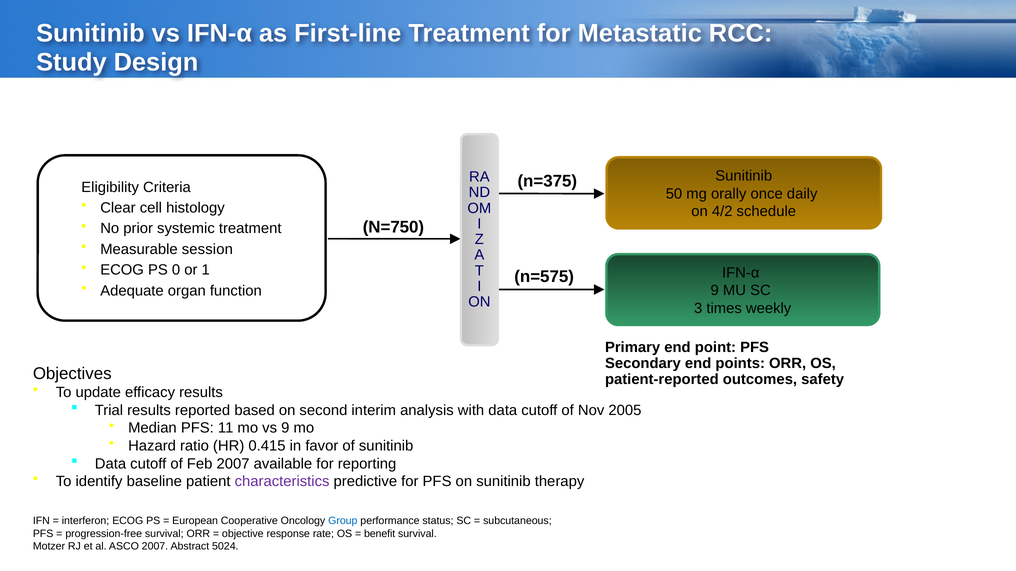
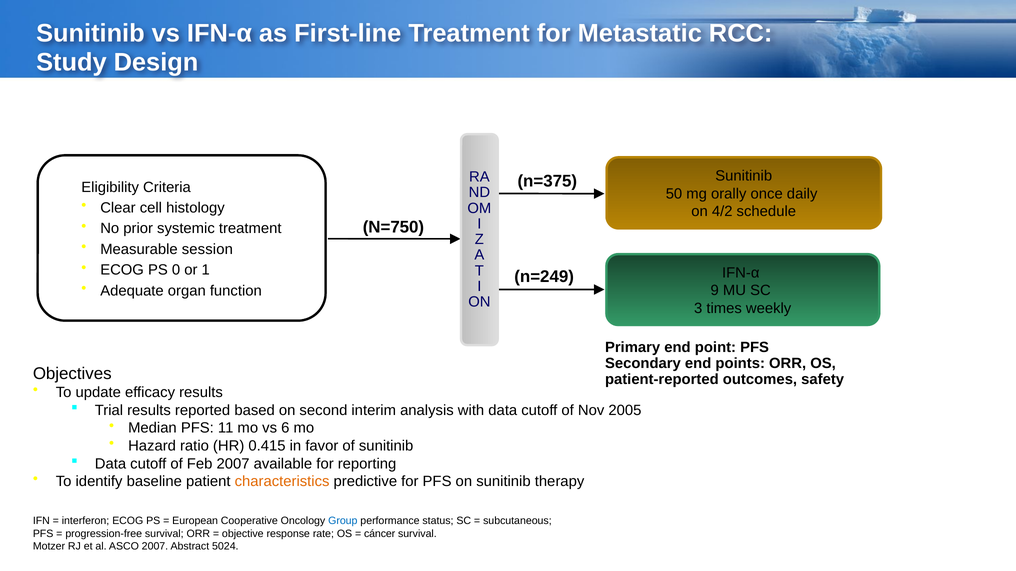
n=575: n=575 -> n=249 (544, 277)
vs 9: 9 -> 6 (285, 428)
characteristics colour: purple -> orange (282, 482)
benefit: benefit -> cáncer (380, 534)
